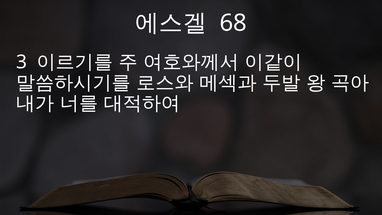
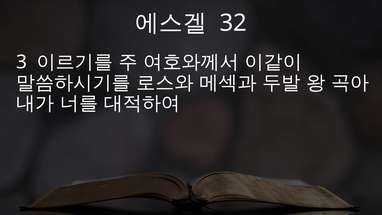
68: 68 -> 32 (233, 23)
